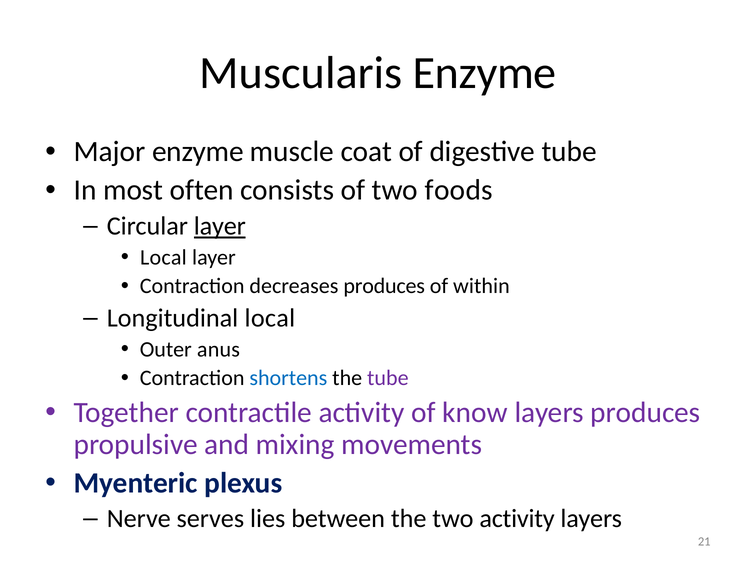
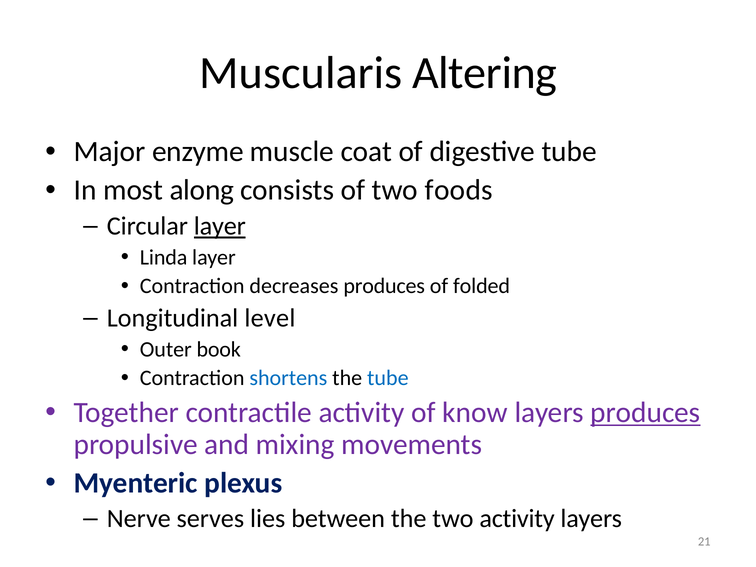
Muscularis Enzyme: Enzyme -> Altering (485, 73)
often: often -> along (202, 190)
Local: Local -> Linda (164, 257)
within: within -> folded (482, 286)
Longitudinal local: local -> level (270, 318)
anus: anus -> book (219, 349)
tube colour: purple -> blue (388, 378)
produces underline: none -> present (645, 413)
